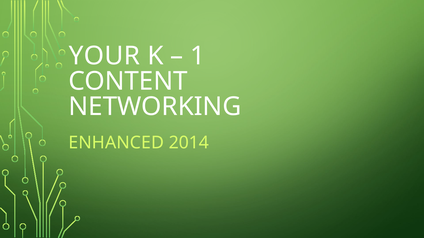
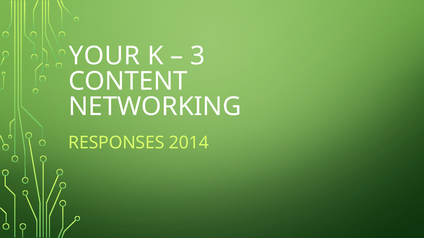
1: 1 -> 3 (198, 56)
ENHANCED: ENHANCED -> RESPONSES (116, 143)
